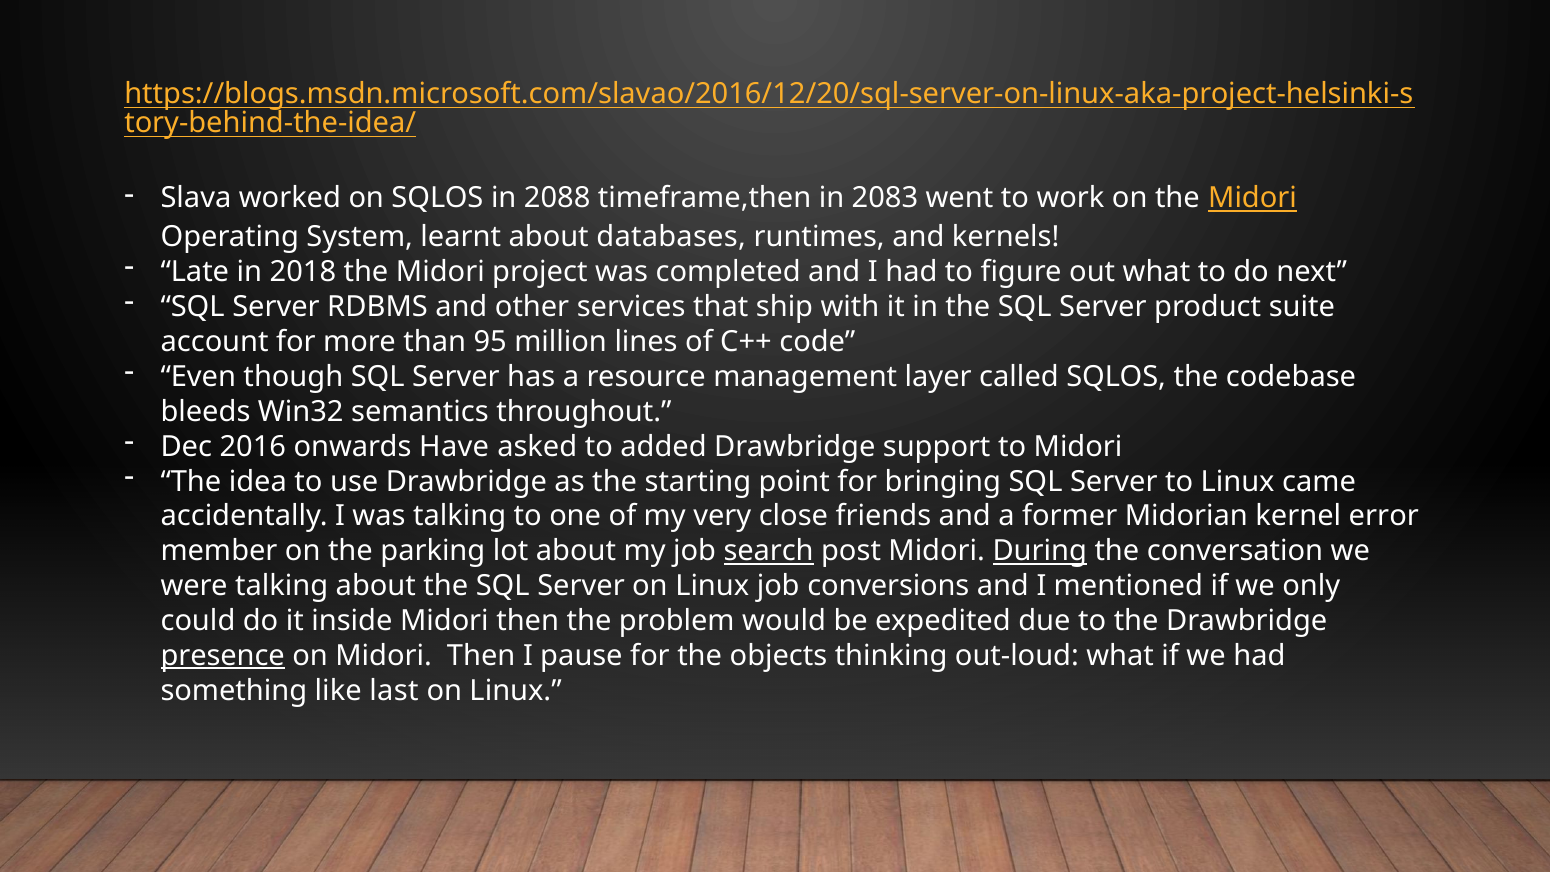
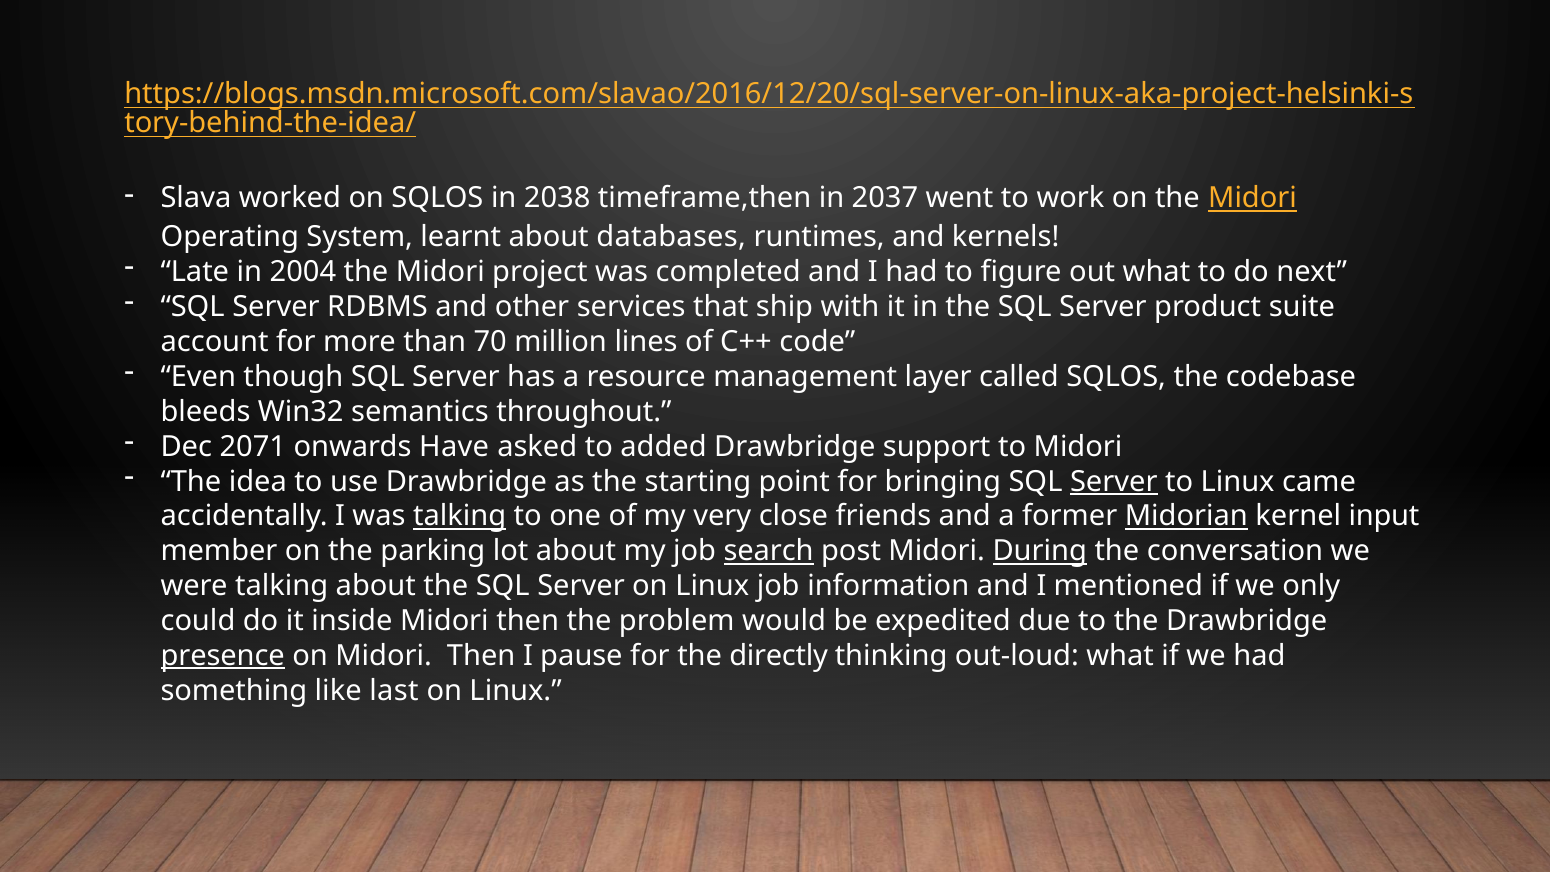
2088: 2088 -> 2038 (557, 198)
2083: 2083 -> 2037 (885, 198)
2018: 2018 -> 2004 (303, 272)
95: 95 -> 70 (490, 342)
2016: 2016 -> 2071 (253, 446)
Server underline: none -> present (1114, 481)
talking underline: none -> present (460, 516)
Midorian underline: none -> present (1186, 516)
error: error -> input (1384, 516)
conversions: conversions -> information (888, 586)
objects: objects -> directly (779, 656)
